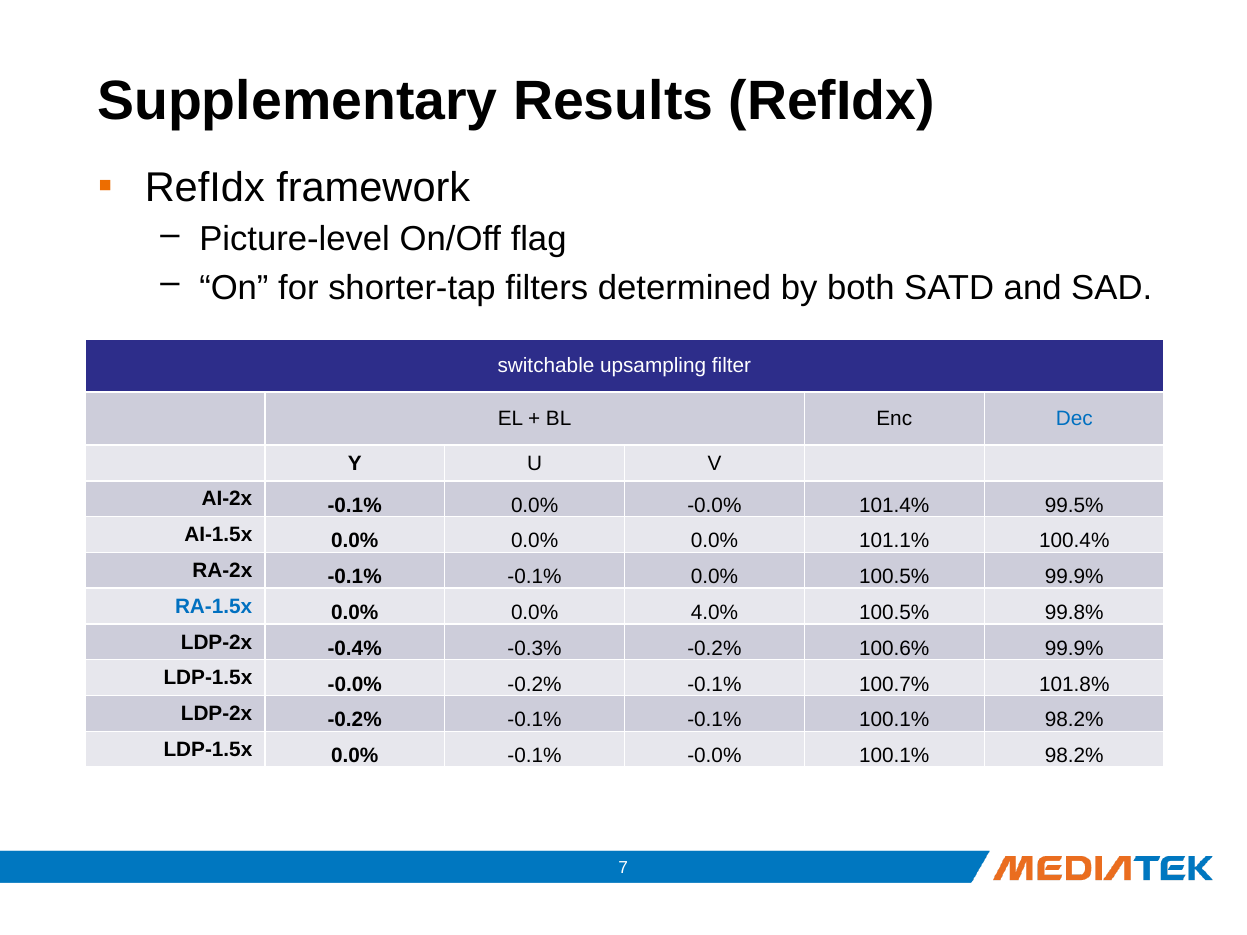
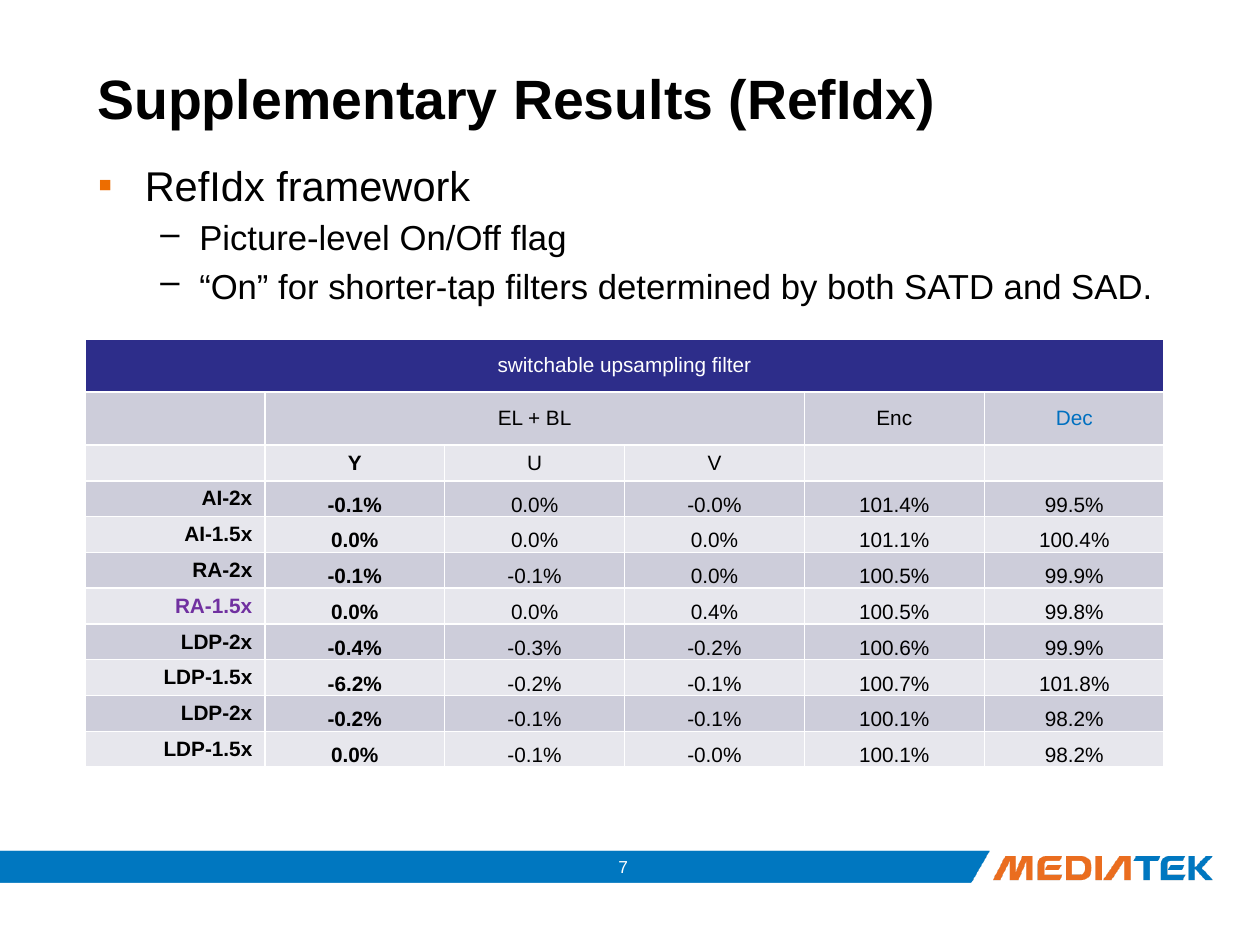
RA-1.5x colour: blue -> purple (214, 607)
4.0%: 4.0% -> 0.4% (715, 613)
LDP-1.5x -0.0%: -0.0% -> -6.2% (355, 684)
